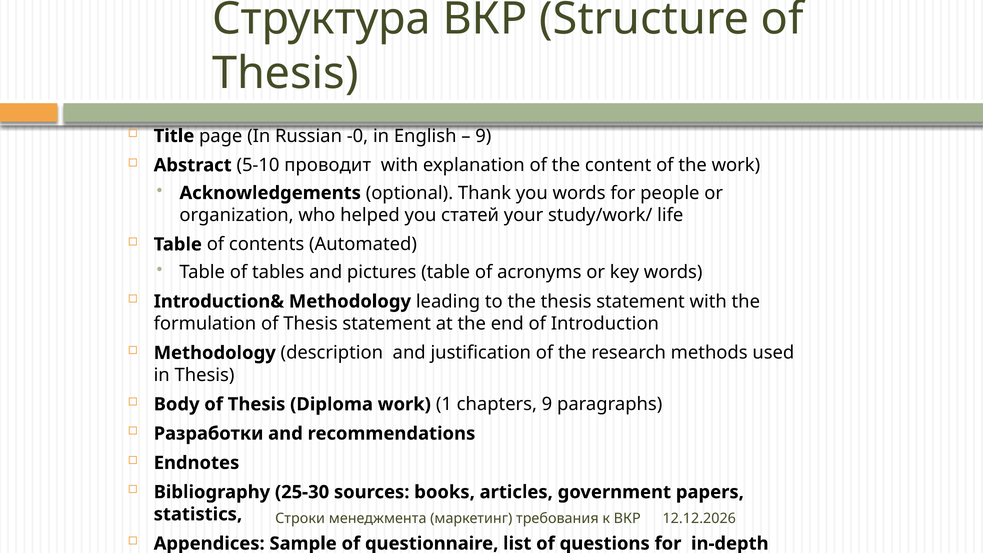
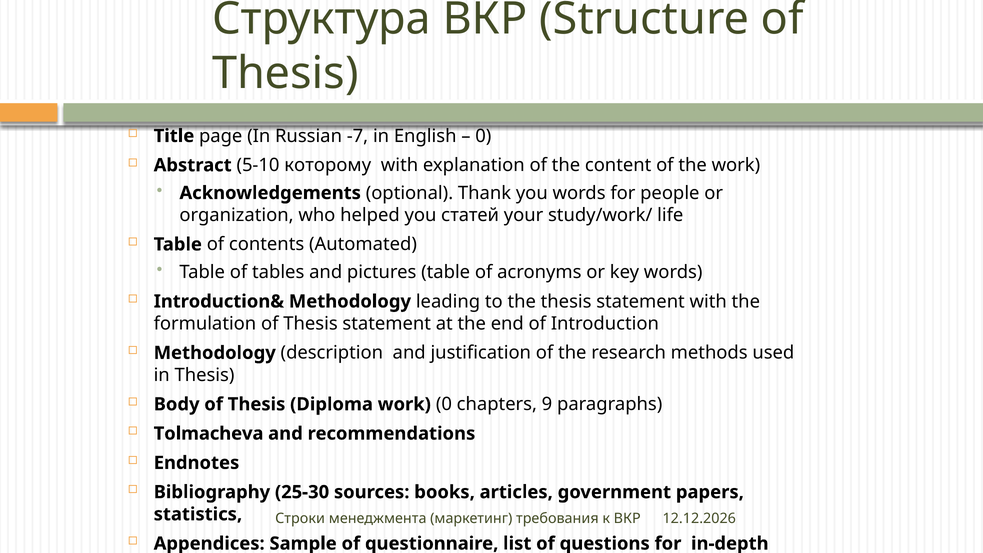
-0: -0 -> -7 (357, 136)
9: 9 -> 0 (483, 136)
проводит: проводит -> которому (328, 165)
work 1: 1 -> 0 (444, 404)
Разработки: Разработки -> Tolmacheva (209, 434)
